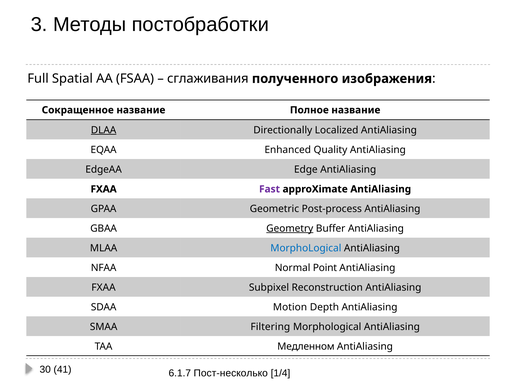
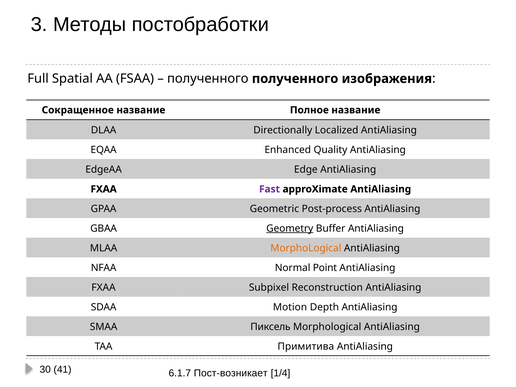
сглаживания: сглаживания -> полученного (208, 79)
DLAA underline: present -> none (104, 130)
MorphoLogical colour: blue -> orange (306, 248)
Filtering: Filtering -> Пиксель (270, 327)
Медленном: Медленном -> Примитива (306, 346)
Пост-несколько: Пост-несколько -> Пост-возникает (231, 373)
